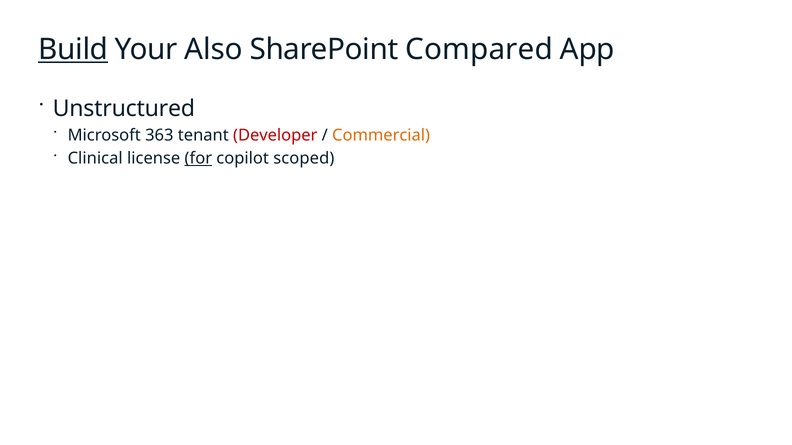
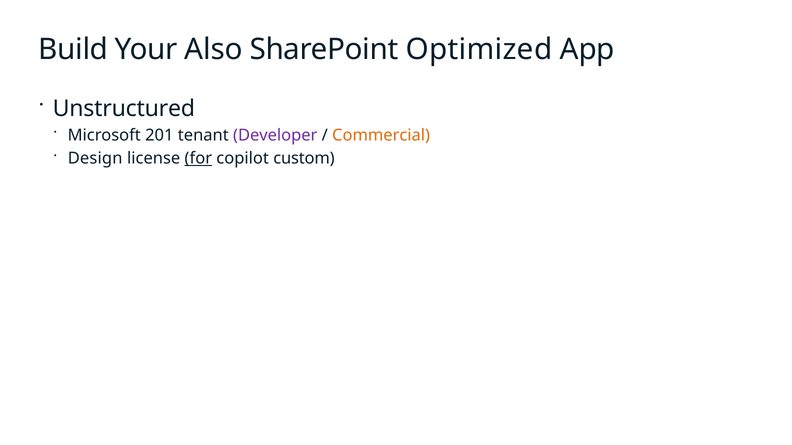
Build underline: present -> none (73, 50)
Compared: Compared -> Optimized (479, 50)
363: 363 -> 201 (159, 135)
Developer colour: red -> purple (275, 135)
Clinical: Clinical -> Design (95, 158)
scoped: scoped -> custom (304, 158)
